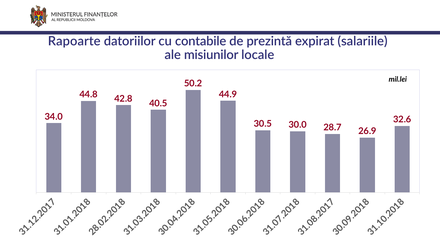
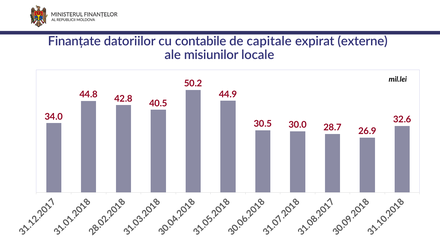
Rapoarte: Rapoarte -> Finanțate (74, 41)
prezintă: prezintă -> capitale (269, 41)
salariile: salariile -> externe (363, 41)
